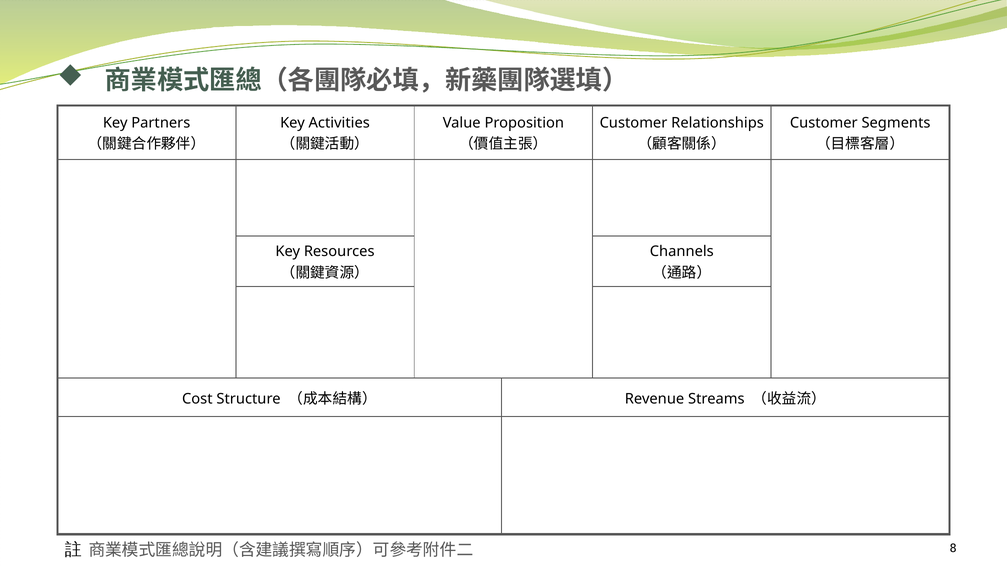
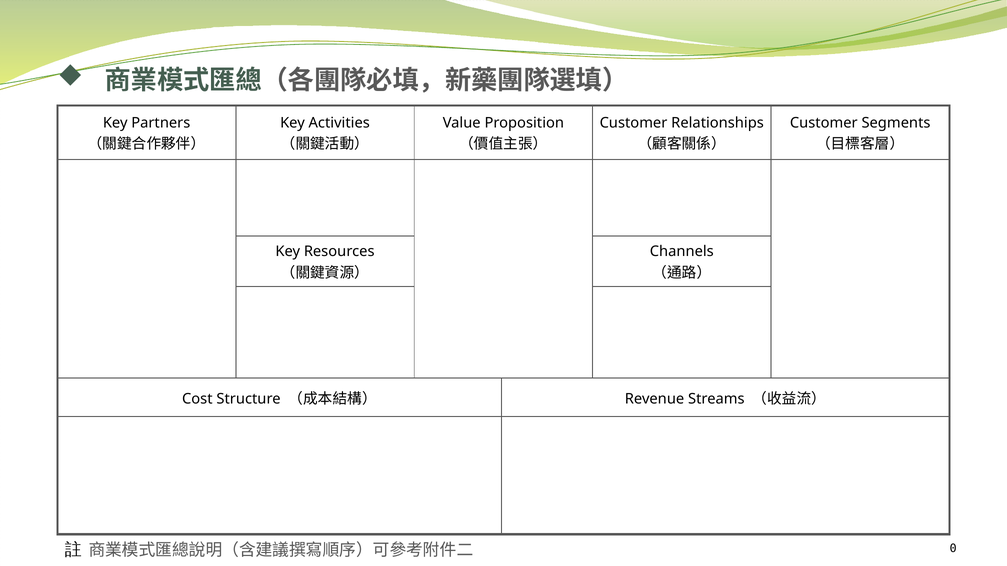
8: 8 -> 0 (953, 549)
